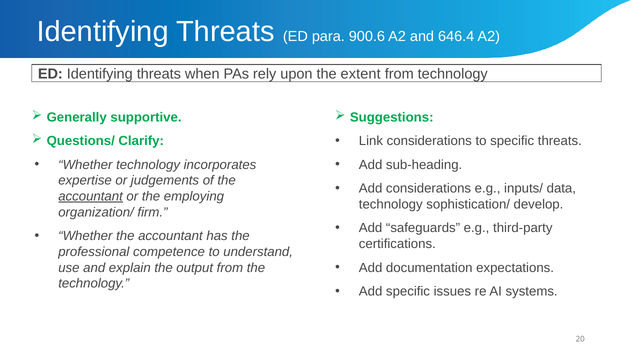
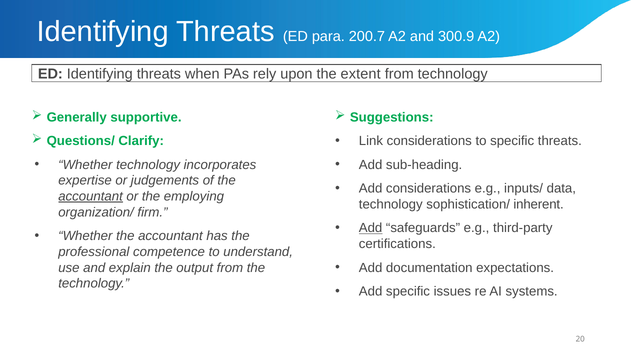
900.6: 900.6 -> 200.7 (367, 36)
646.4: 646.4 -> 300.9 (456, 36)
develop: develop -> inherent (539, 204)
Add underline: none -> present (371, 228)
